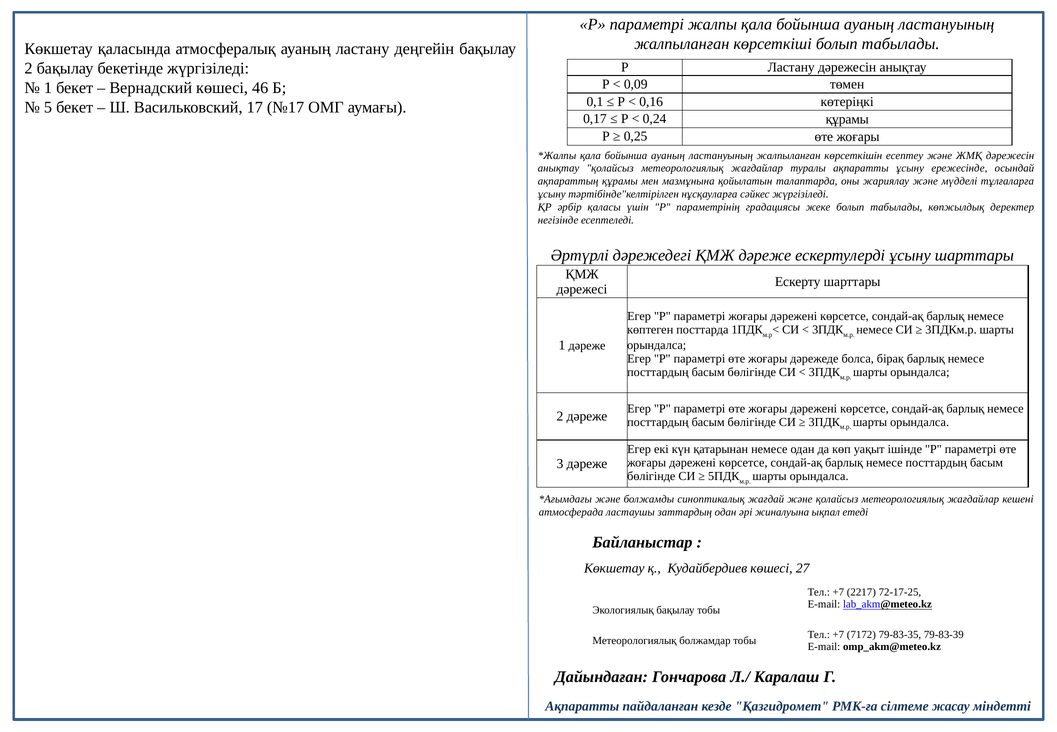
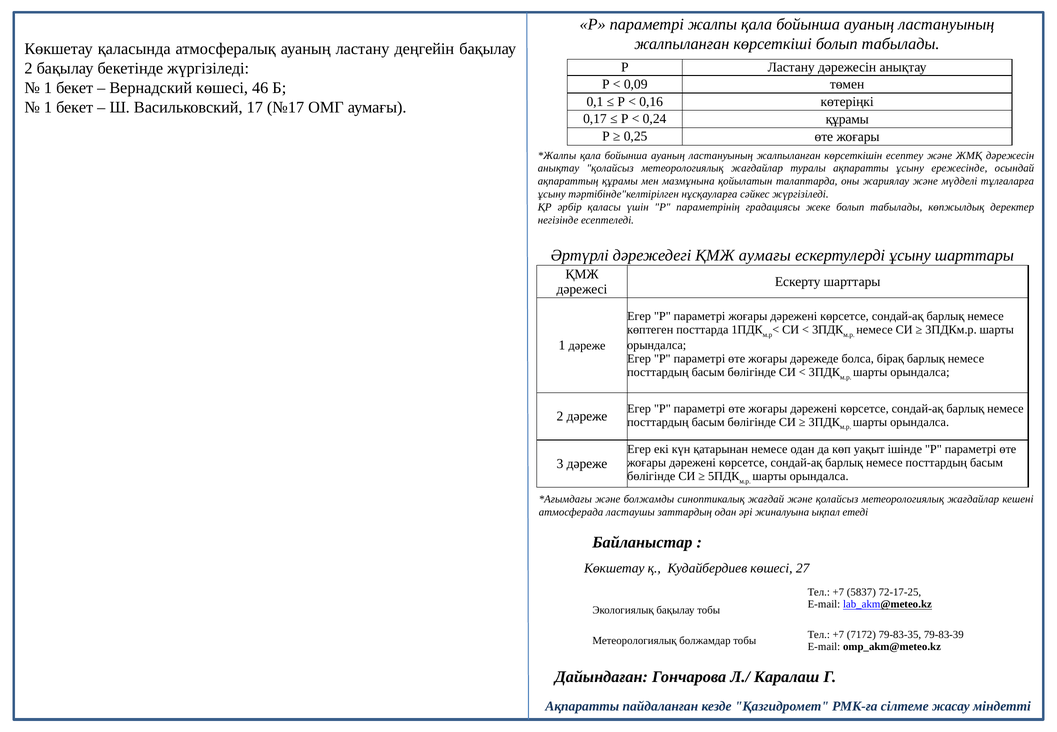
5: 5 -> 1 (48, 107)
ҚМЖ дәреже: дәреже -> аумағы (765, 255)
2217: 2217 -> 5837 (861, 592)
